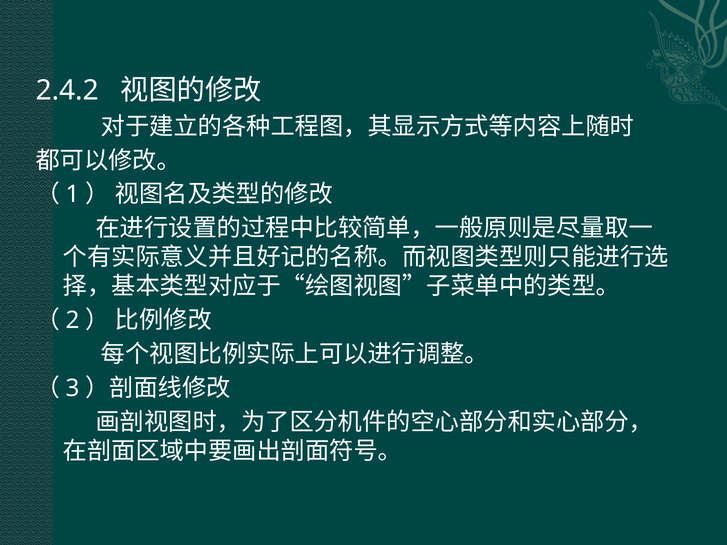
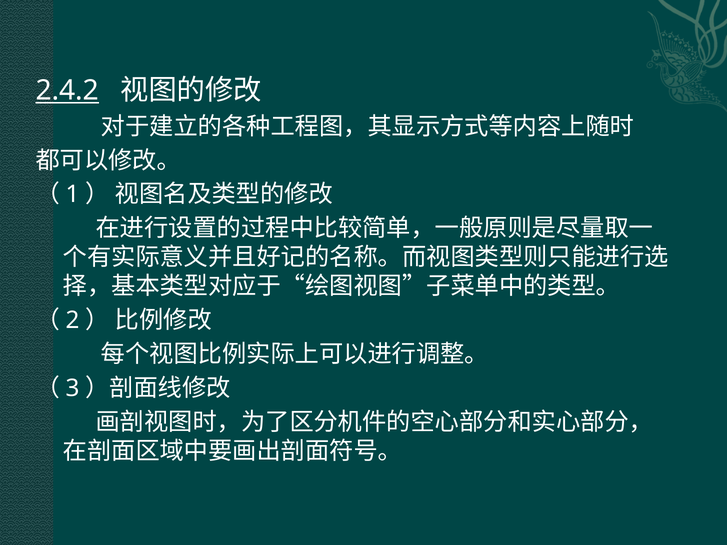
2.4.2 underline: none -> present (67, 91)
